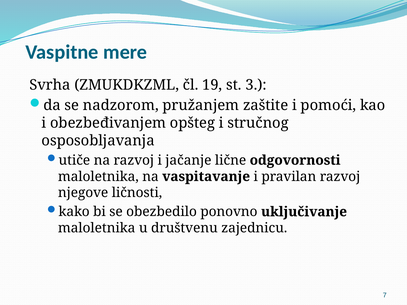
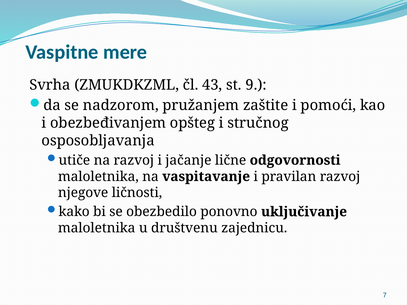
19: 19 -> 43 (212, 85)
3: 3 -> 9 (256, 85)
